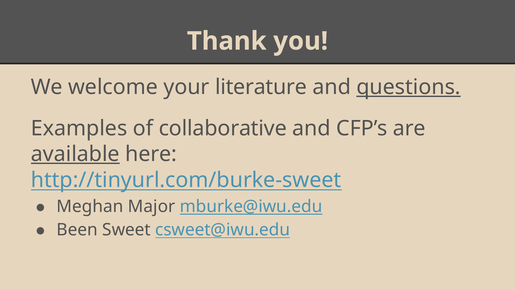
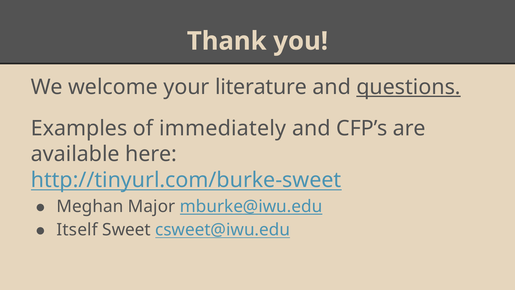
collaborative: collaborative -> immediately (223, 128)
available underline: present -> none (75, 154)
Been: Been -> Itself (77, 230)
